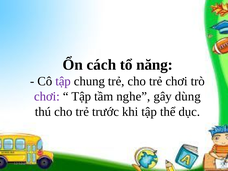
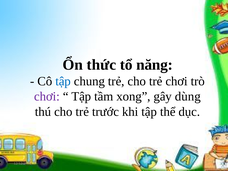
cách: cách -> thức (101, 65)
tập colour: purple -> blue (63, 81)
nghe: nghe -> xong (133, 96)
